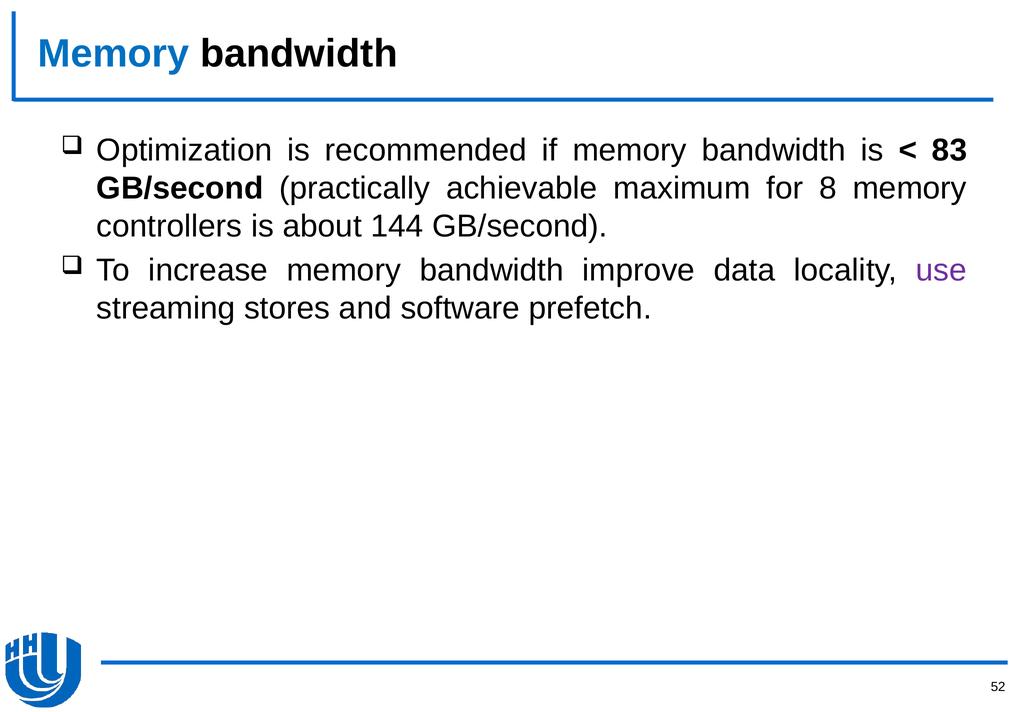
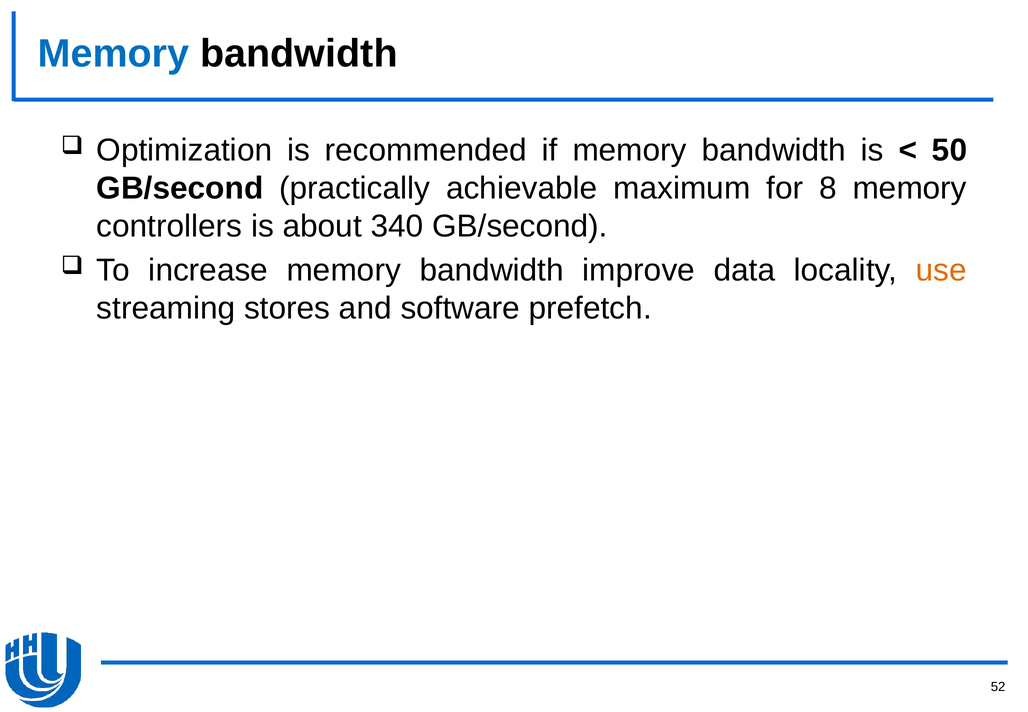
83: 83 -> 50 (950, 150)
144: 144 -> 340 (397, 226)
use colour: purple -> orange (941, 270)
